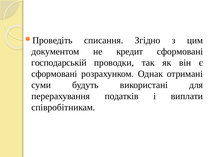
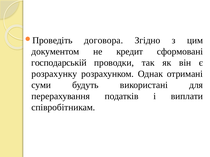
списання: списання -> договора (104, 41)
сформовані: сформовані -> розрахунку (54, 74)
